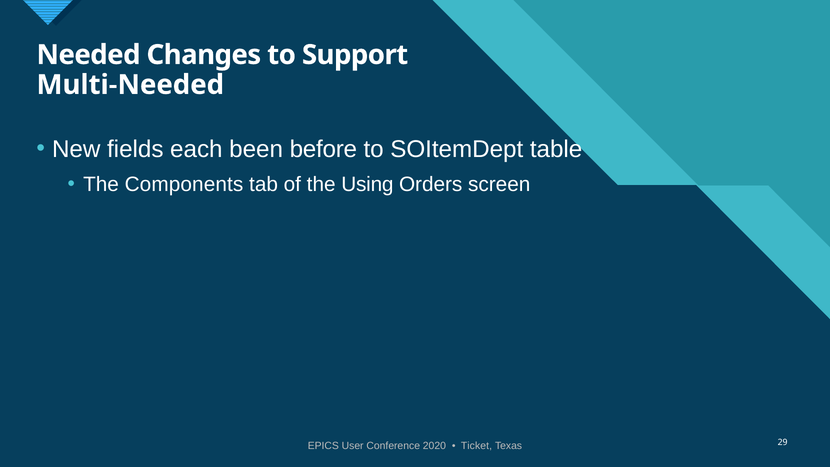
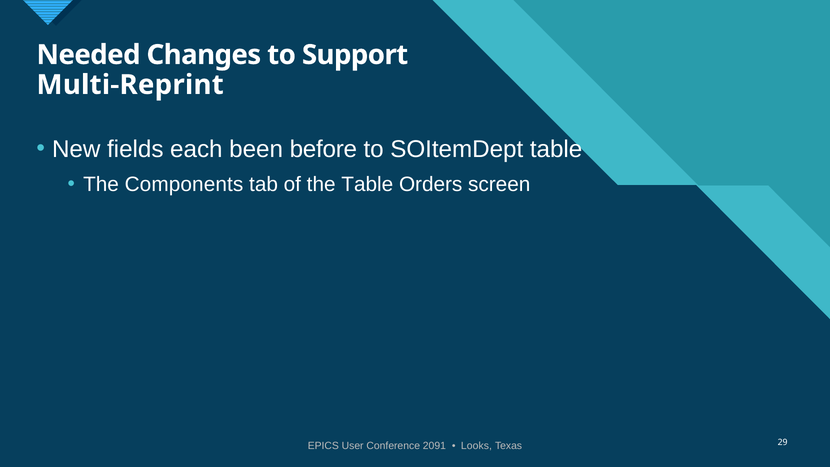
Multi-Needed: Multi-Needed -> Multi-Reprint (130, 85)
the Using: Using -> Table (367, 185)
2020: 2020 -> 2091 (434, 446)
Ticket: Ticket -> Looks (476, 446)
